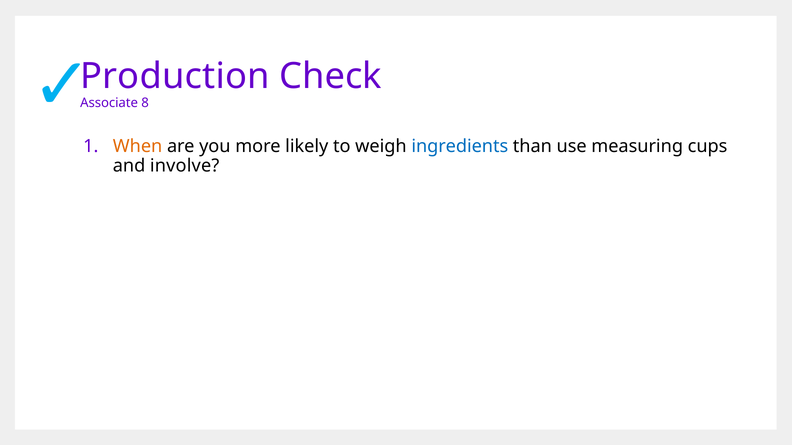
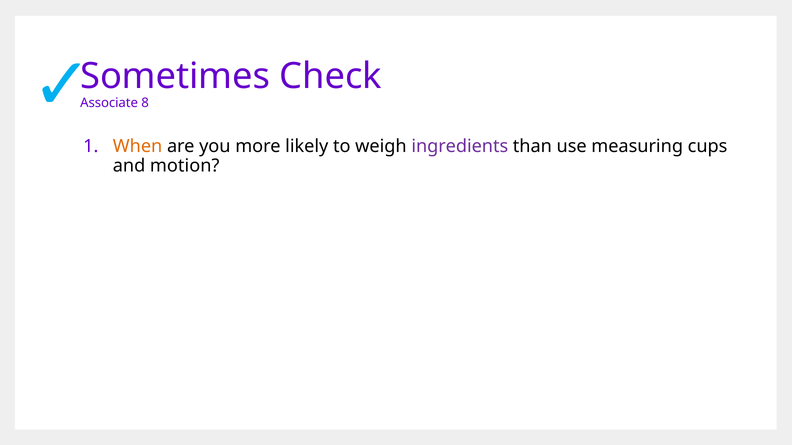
Production: Production -> Sometimes (175, 76)
ingredients colour: blue -> purple (460, 146)
involve: involve -> motion (185, 166)
